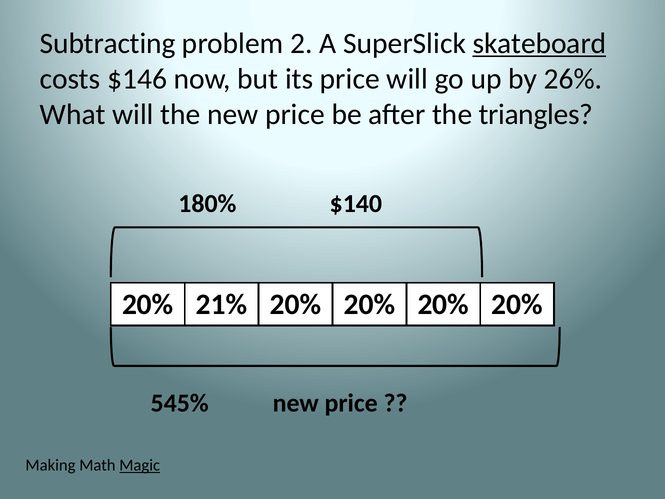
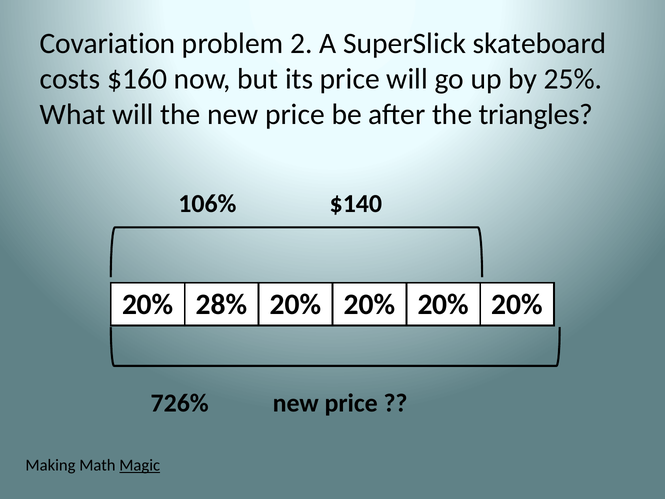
Subtracting: Subtracting -> Covariation (108, 44)
skateboard underline: present -> none (539, 44)
$146: $146 -> $160 (137, 79)
26%: 26% -> 25% (573, 79)
180%: 180% -> 106% (207, 203)
21%: 21% -> 28% (222, 304)
545%: 545% -> 726% (180, 403)
